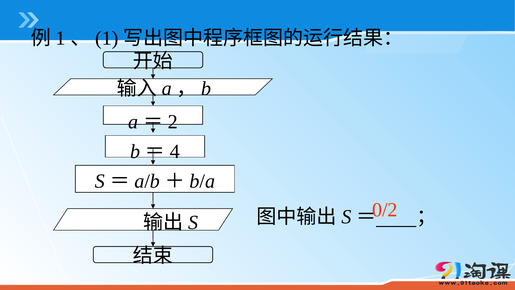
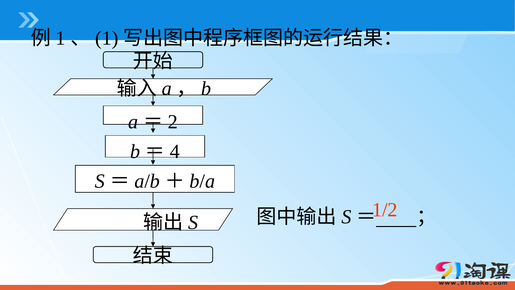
0/2: 0/2 -> 1/2 (385, 210)
